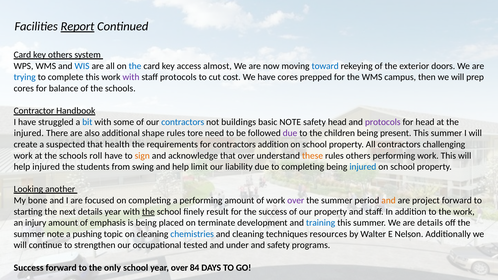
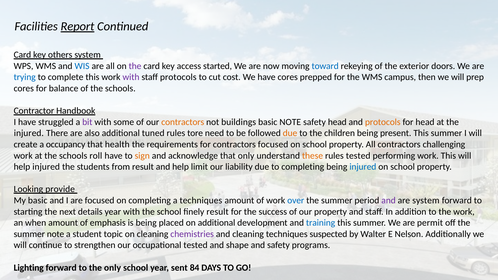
the colour: blue -> purple (135, 66)
almost: almost -> started (218, 66)
bit colour: blue -> purple (87, 122)
contractors colour: blue -> orange (183, 122)
protocols colour: purple -> orange (383, 122)
shape: shape -> tuned (153, 133)
due colour: purple -> orange (290, 133)
suspected: suspected -> occupancy (66, 144)
contractors addition: addition -> focused (273, 144)
that over: over -> only (246, 156)
rules others: others -> tested (358, 156)
from swing: swing -> result (143, 167)
another: another -> provide (60, 189)
My bone: bone -> basic (38, 200)
a performing: performing -> techniques (201, 200)
over colour: purple -> blue (296, 200)
and colour: orange -> purple (389, 200)
are project: project -> system (426, 200)
the underline: present -> none (148, 212)
injury: injury -> when (36, 223)
on terminate: terminate -> additional (217, 223)
are details: details -> permit (430, 223)
pushing: pushing -> student (87, 234)
chemistries colour: blue -> purple (192, 234)
resources: resources -> suspected (328, 234)
under: under -> shape (237, 245)
Success: Success -> Lighting (29, 268)
year over: over -> sent (179, 268)
